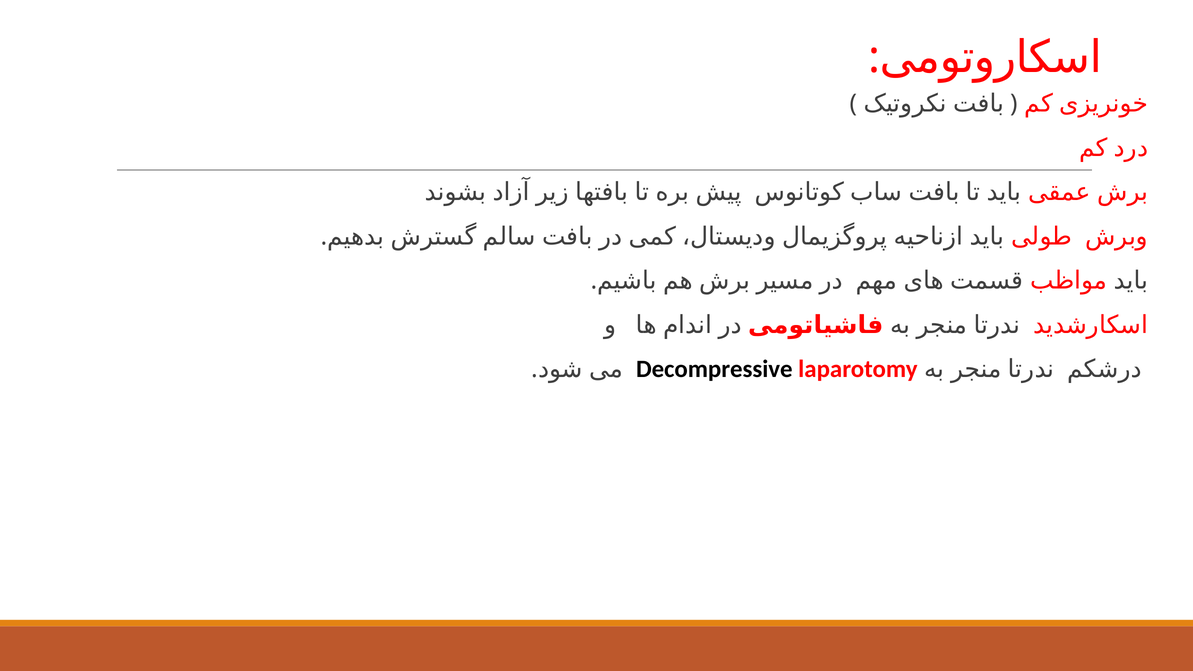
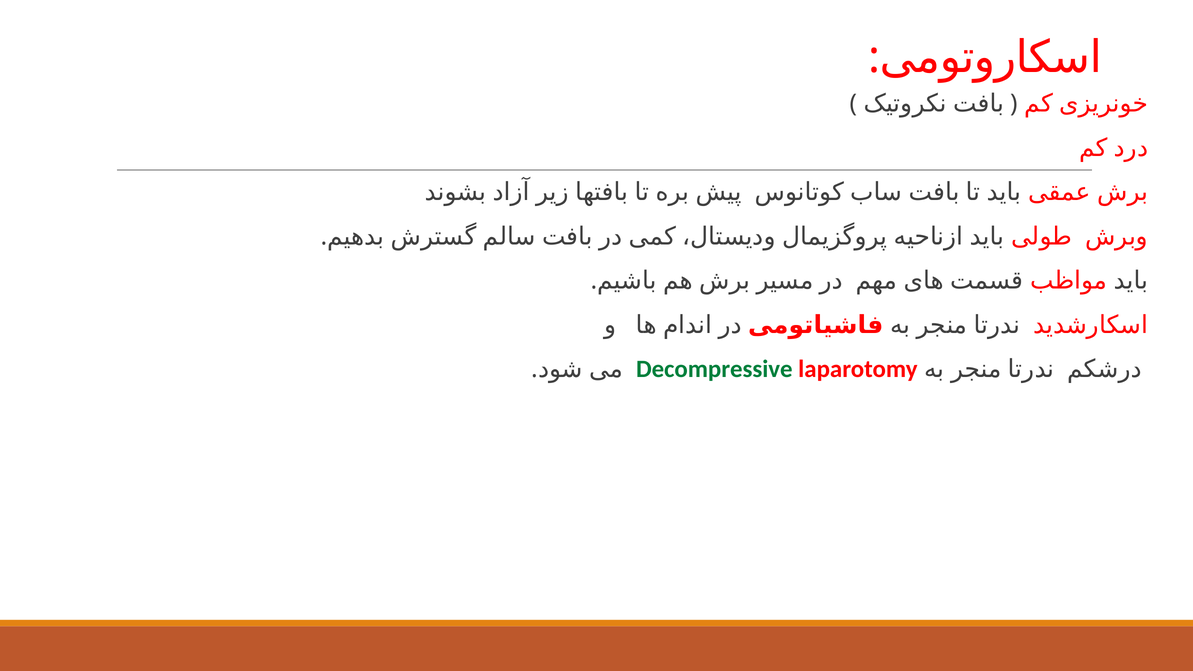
Decompressive colour: black -> green (714, 369)
